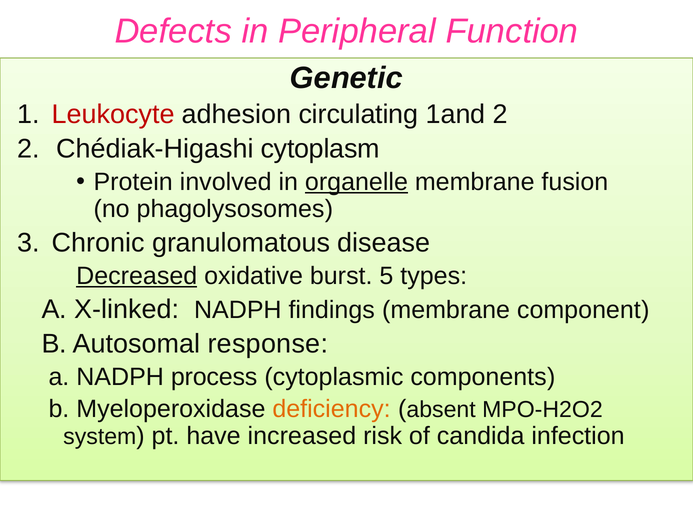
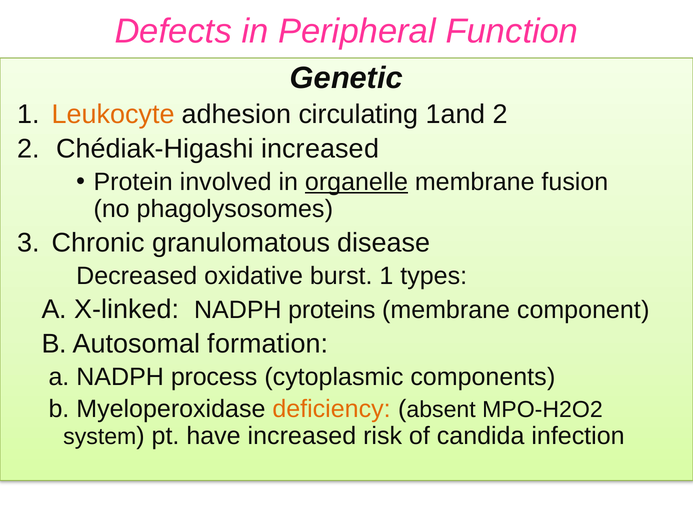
Leukocyte colour: red -> orange (113, 114)
Chédiak-Higashi cytoplasm: cytoplasm -> increased (320, 149)
Decreased underline: present -> none (137, 276)
burst 5: 5 -> 1 (386, 276)
findings: findings -> proteins (332, 310)
response: response -> formation (268, 344)
